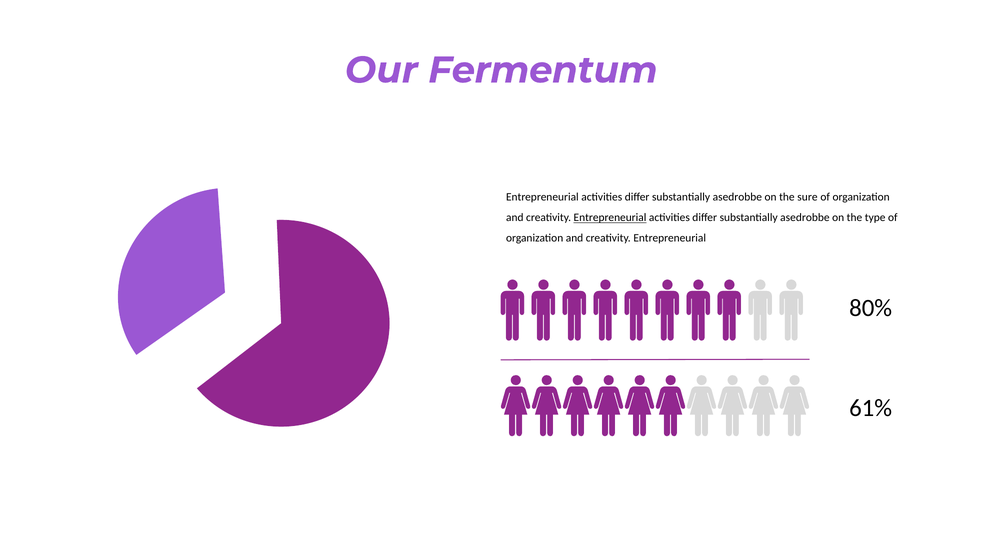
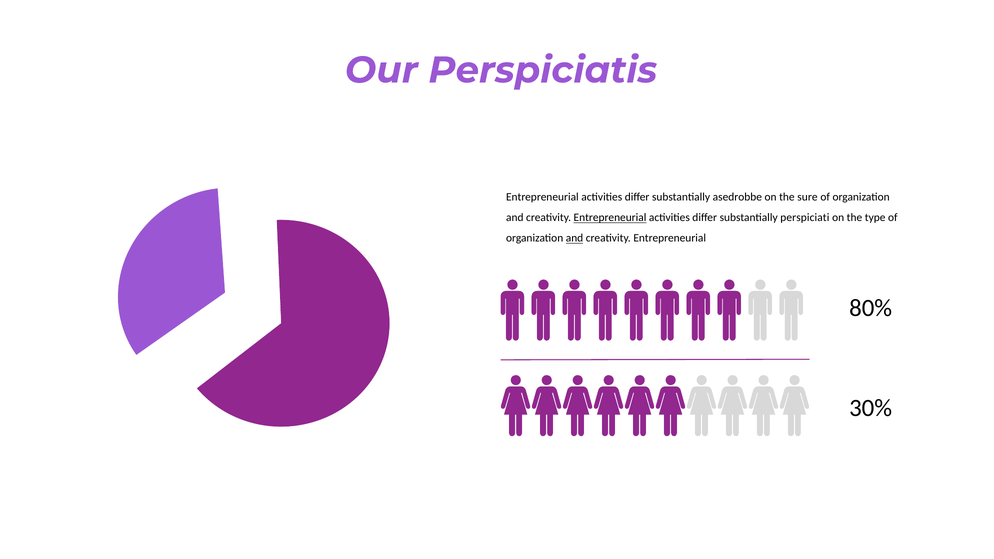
Fermentum: Fermentum -> Perspiciatis (543, 70)
asedrobbe: asedrobbe -> perspiciati (805, 218)
and underline: none -> present (575, 238)
61%: 61% -> 30% (871, 408)
